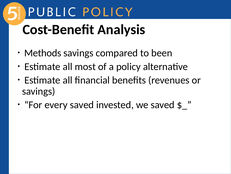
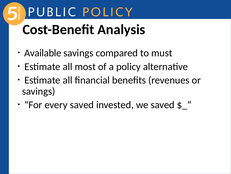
Methods: Methods -> Available (43, 53)
been: been -> must (162, 53)
